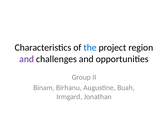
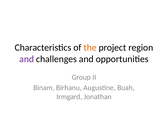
the colour: blue -> orange (90, 48)
